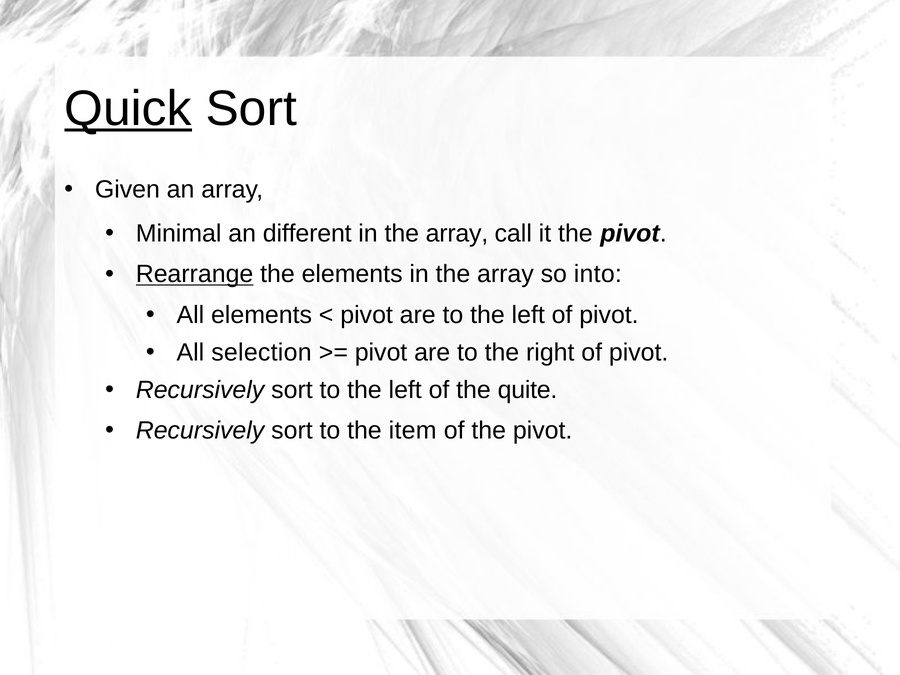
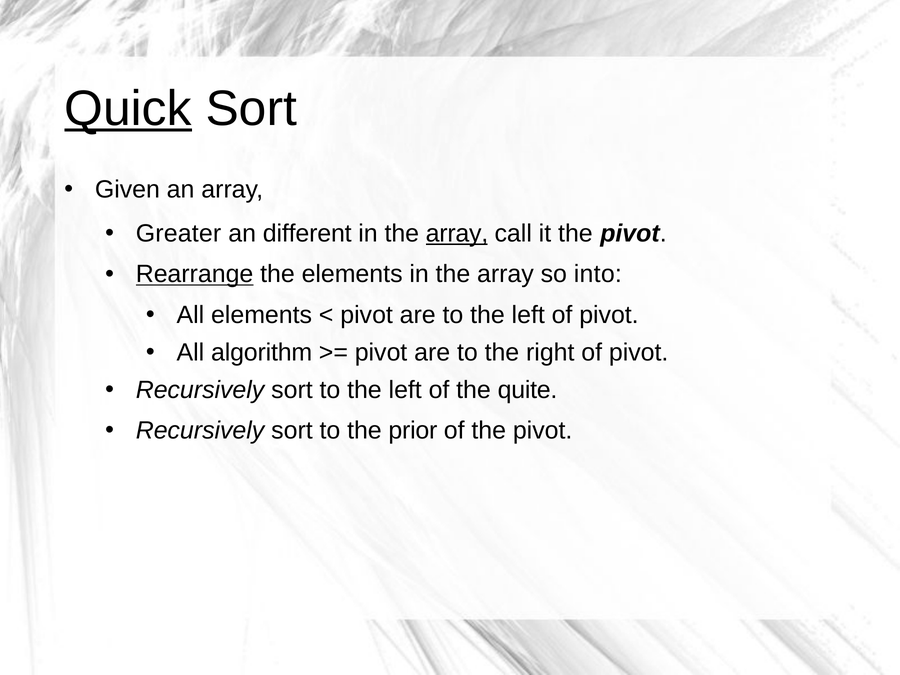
Minimal: Minimal -> Greater (179, 233)
array underline: none -> present (457, 233)
selection: selection -> algorithm (262, 352)
item: item -> prior (413, 430)
